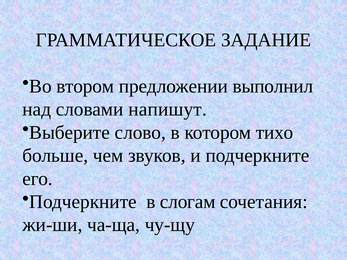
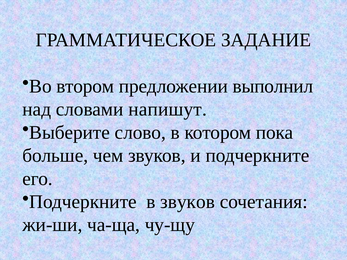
тихо: тихо -> пока (275, 133)
в слогам: слогам -> звуков (188, 202)
